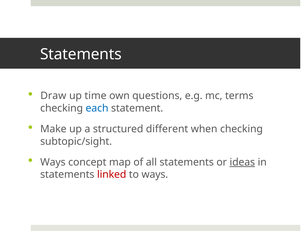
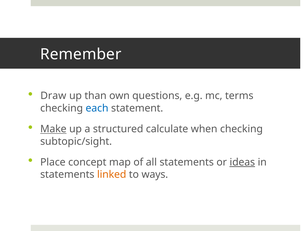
Statements: Statements -> Remember (81, 54)
time: time -> than (96, 96)
Make underline: none -> present (53, 129)
different: different -> calculate (167, 129)
Ways: Ways -> Place (53, 162)
linked colour: red -> orange (112, 175)
